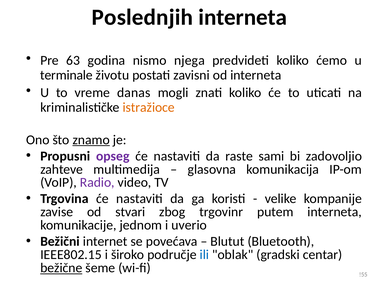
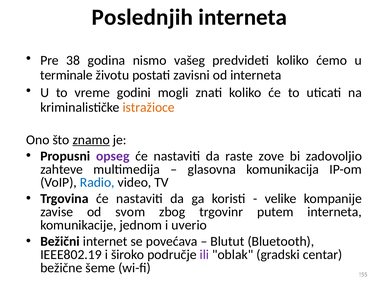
63: 63 -> 38 (73, 61)
njega: njega -> vašeg (190, 61)
danas: danas -> godini (134, 93)
sami: sami -> zove (271, 156)
Radio colour: purple -> blue (97, 183)
stvari: stvari -> svom (130, 212)
IEEE802.15: IEEE802.15 -> IEEE802.19 (71, 255)
ili colour: blue -> purple (204, 255)
bežične underline: present -> none (61, 268)
